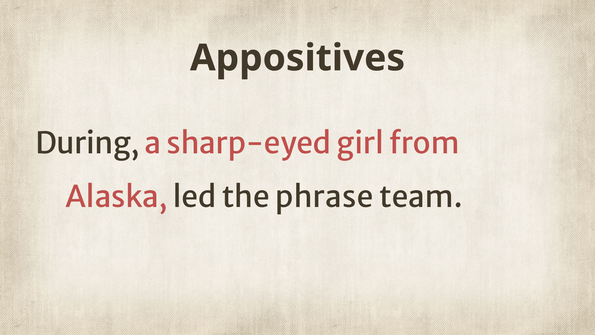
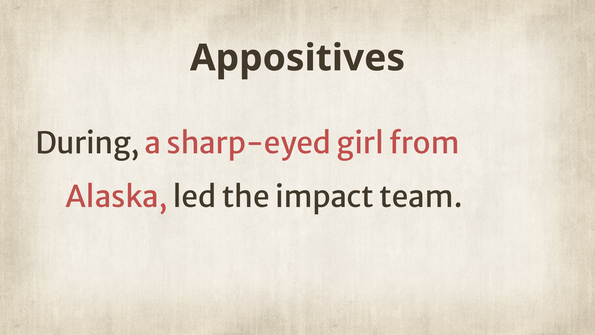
phrase: phrase -> impact (325, 197)
